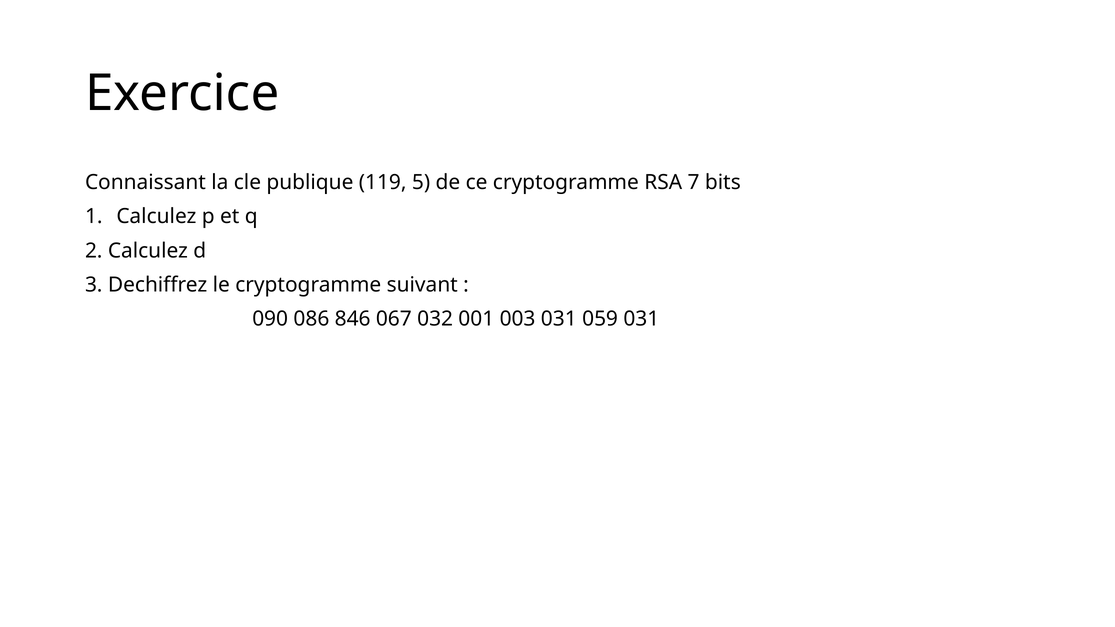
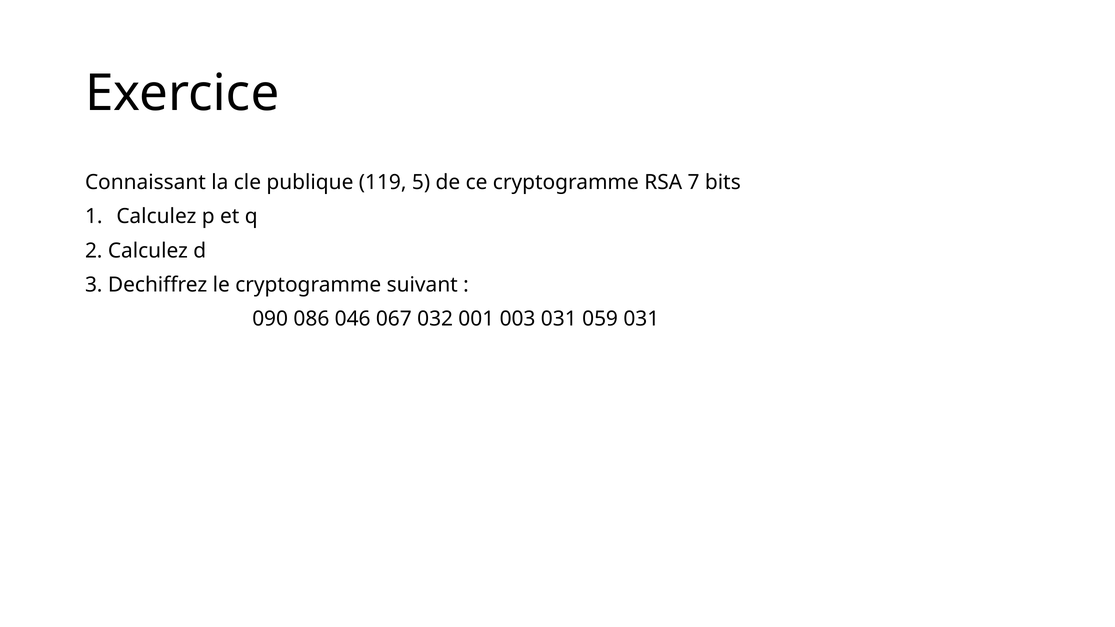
846: 846 -> 046 (353, 319)
